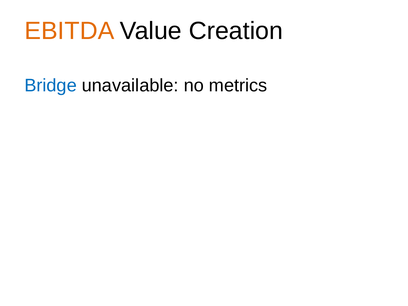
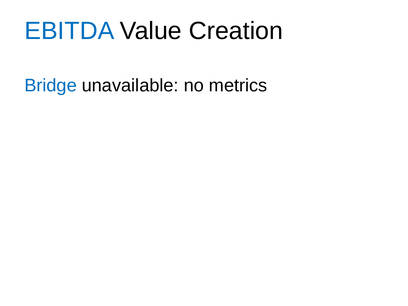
EBITDA colour: orange -> blue (69, 31)
